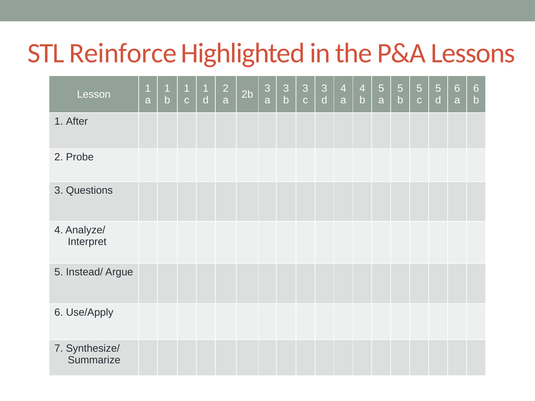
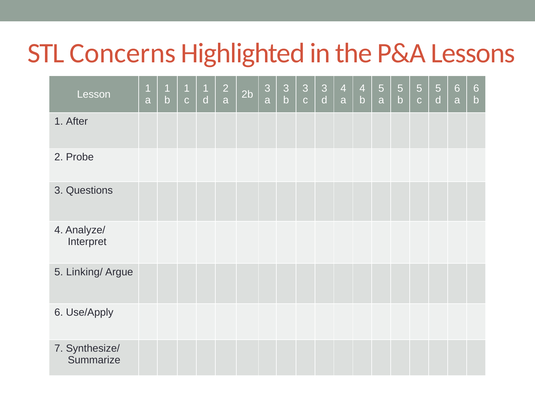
Reinforce: Reinforce -> Concerns (123, 53)
Instead/: Instead/ -> Linking/ (84, 272)
